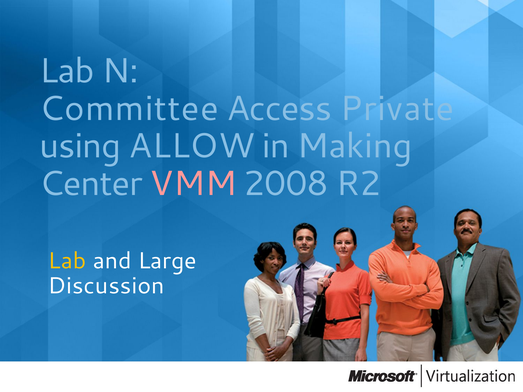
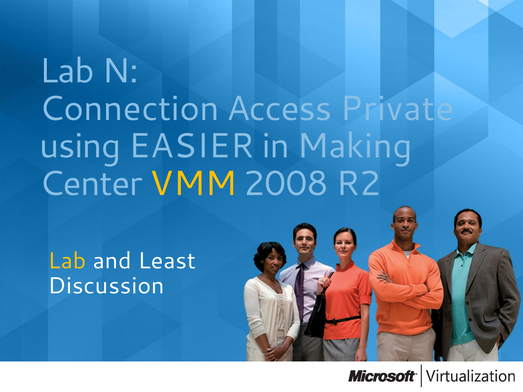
Committee: Committee -> Connection (129, 109)
ALLOW: ALLOW -> EASIER (192, 146)
VMM colour: pink -> yellow (193, 184)
Large: Large -> Least (167, 261)
